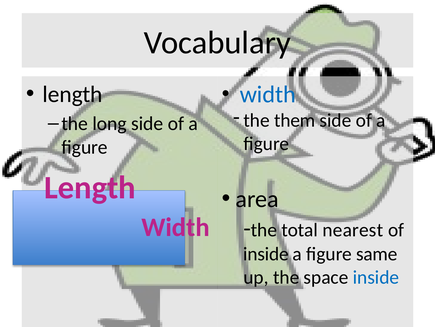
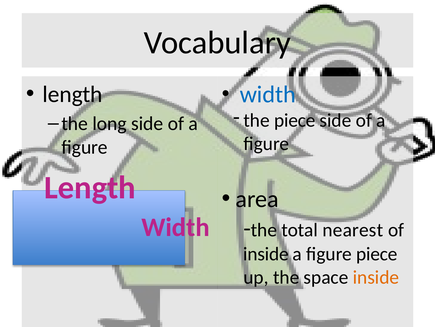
the them: them -> piece (295, 120)
figure same: same -> piece (377, 254)
inside colour: blue -> orange (376, 277)
